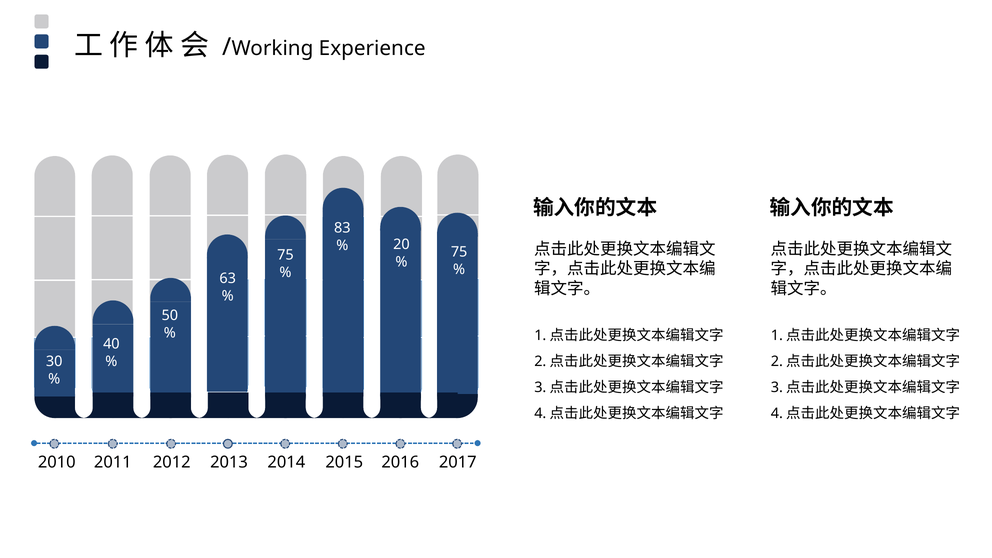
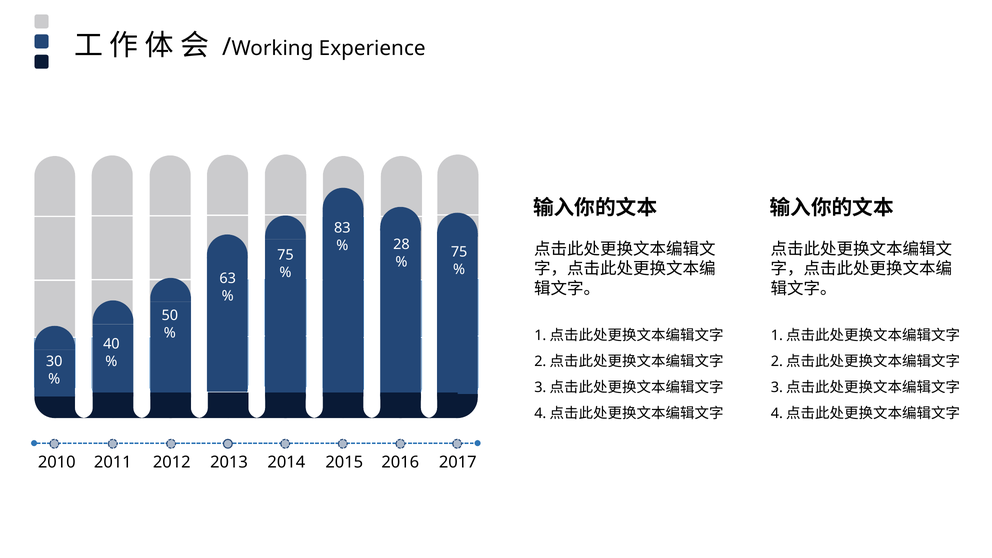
20: 20 -> 28 (401, 245)
